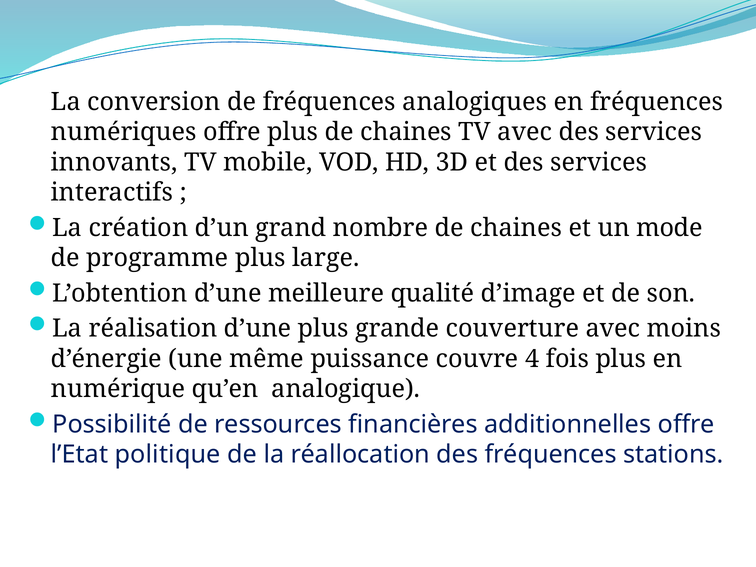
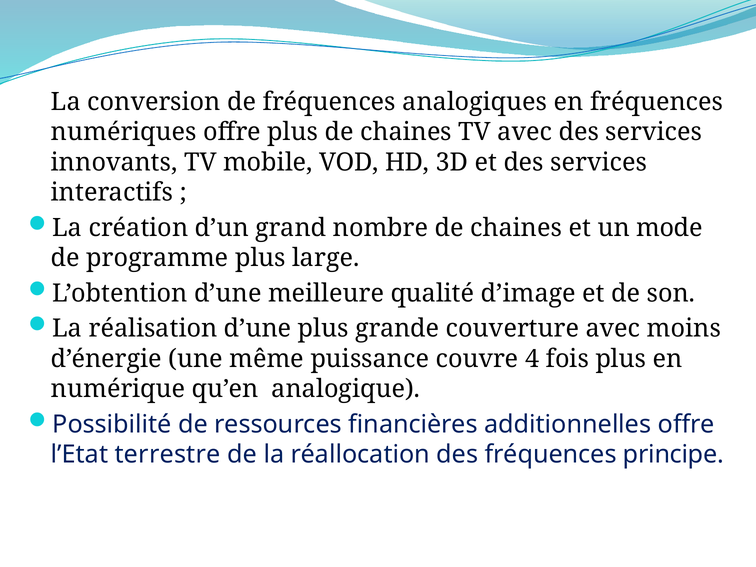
politique: politique -> terrestre (168, 455)
stations: stations -> principe (673, 455)
